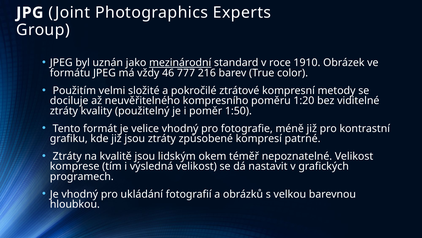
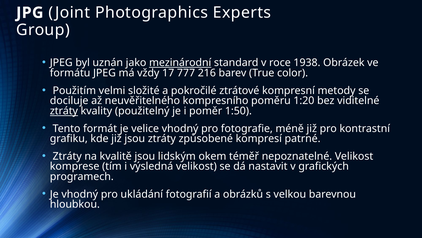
1910: 1910 -> 1938 (307, 63)
46: 46 -> 17 (168, 73)
ztráty underline: none -> present (64, 111)
